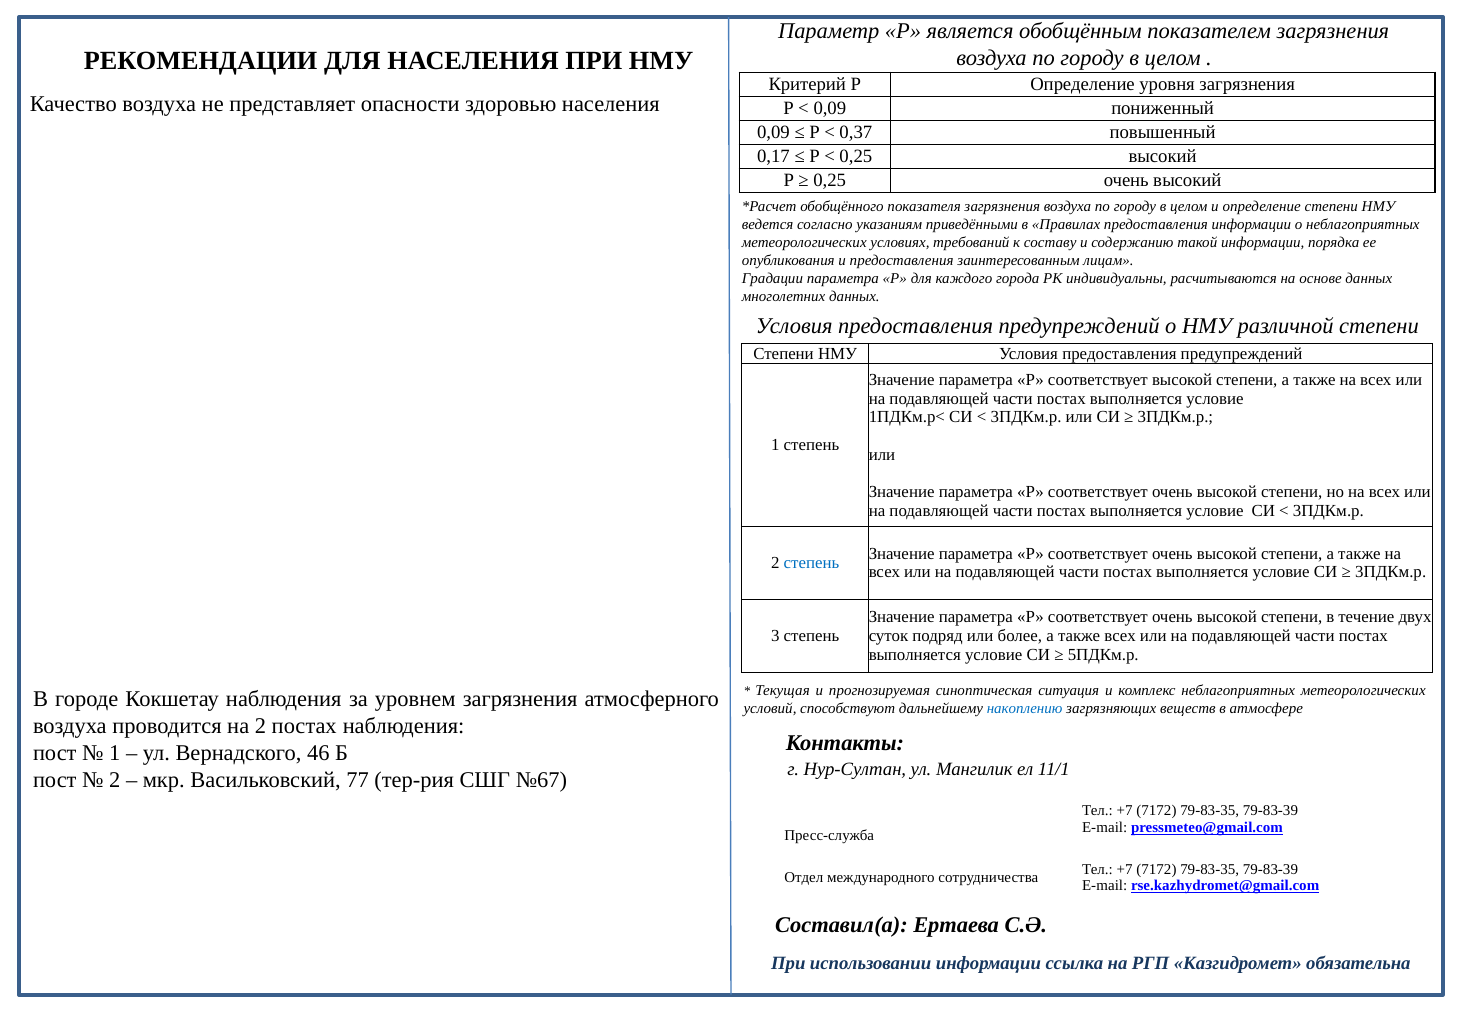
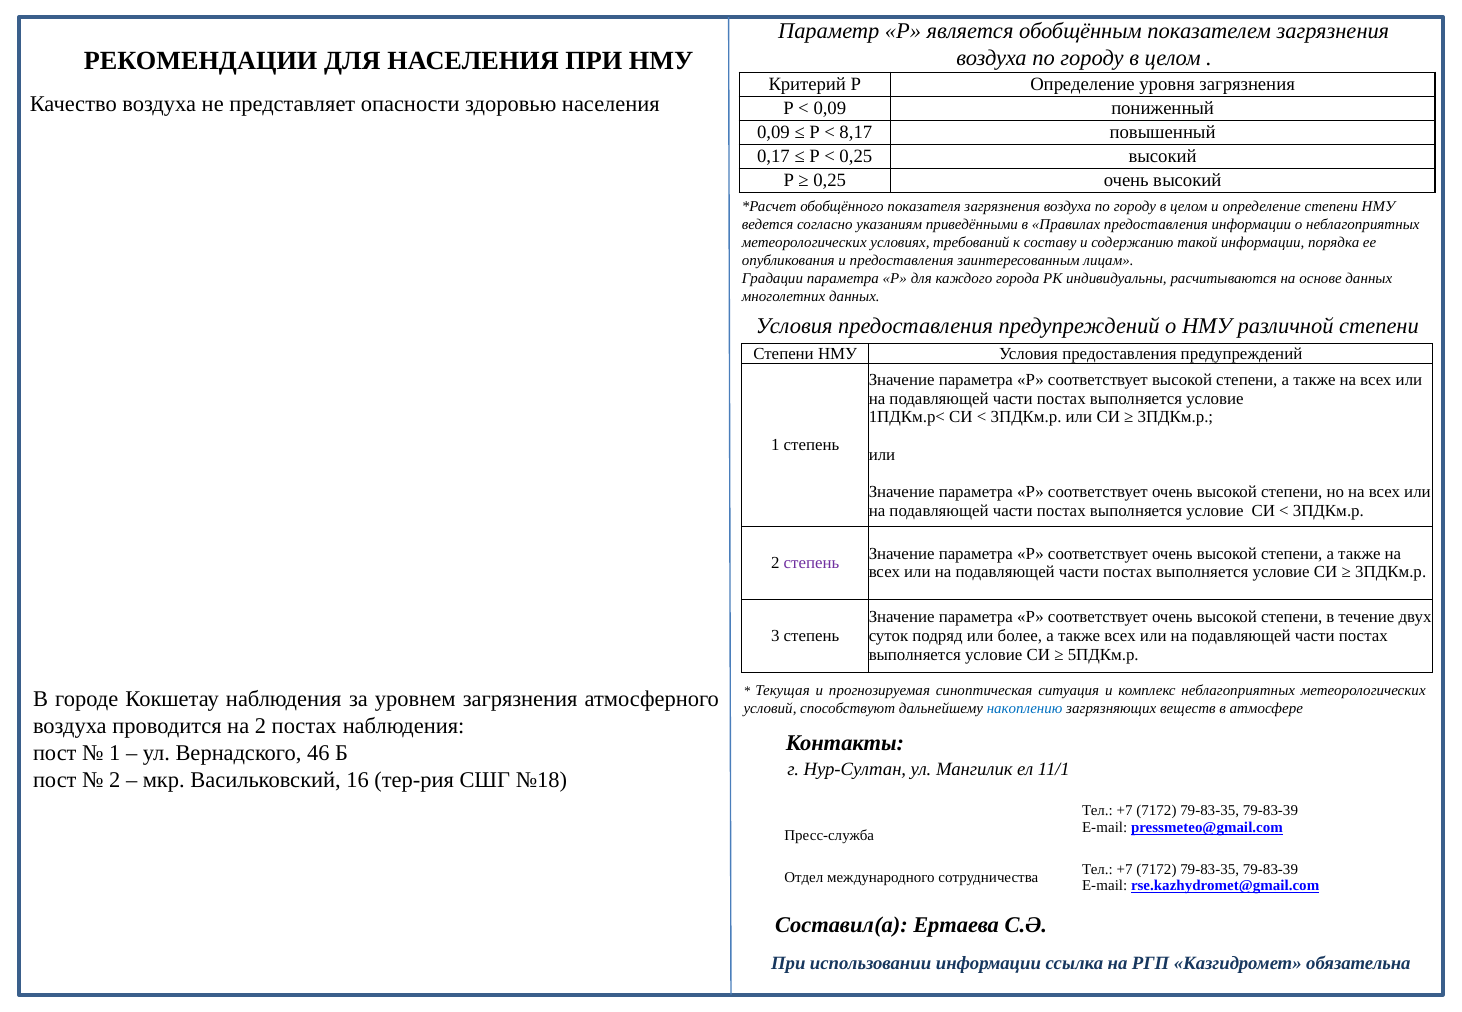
0,37: 0,37 -> 8,17 (856, 132)
степень colour: blue -> purple (812, 563)
77: 77 -> 16 (358, 780)
№67: №67 -> №18 (541, 780)
